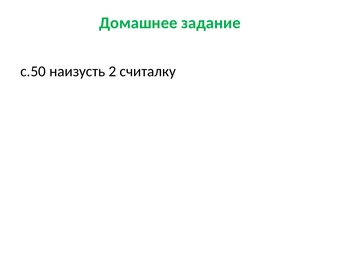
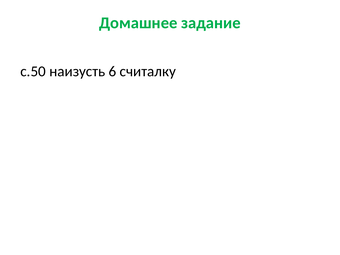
2: 2 -> 6 (112, 71)
